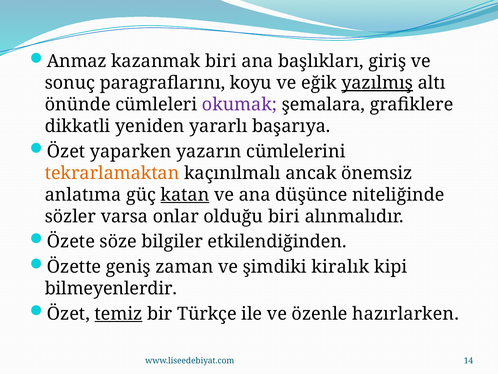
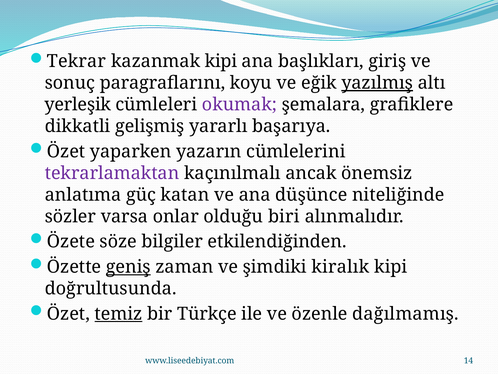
Anmaz: Anmaz -> Tekrar (77, 61)
kazanmak biri: biri -> kipi (221, 61)
önünde: önünde -> yerleşik (78, 104)
yeniden: yeniden -> gelişmiş (150, 126)
tekrarlamaktan colour: orange -> purple (112, 173)
katan underline: present -> none (185, 195)
geniş underline: none -> present (128, 267)
bilmeyenlerdir: bilmeyenlerdir -> doğrultusunda (111, 288)
hazırlarken: hazırlarken -> dağılmamış (406, 313)
